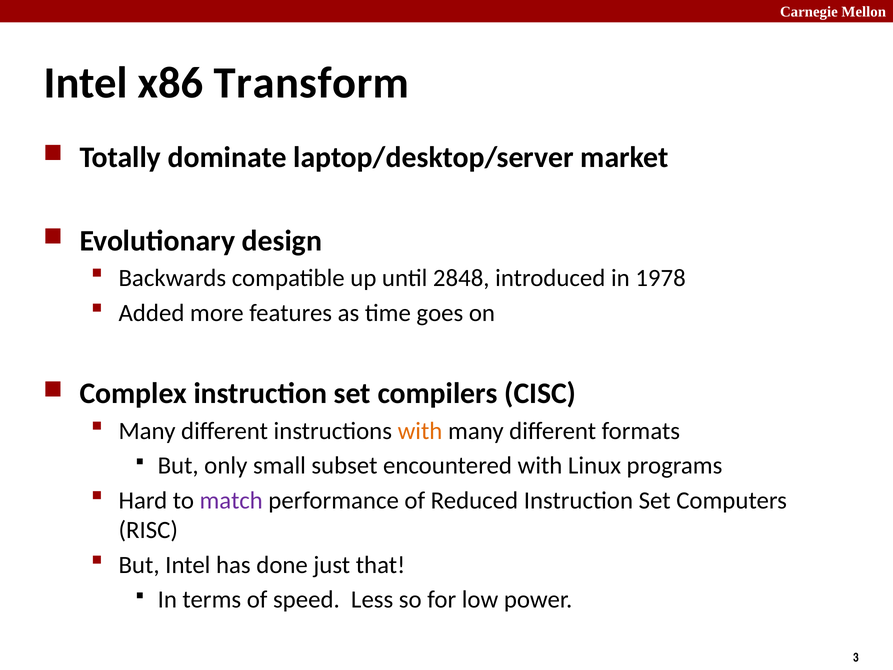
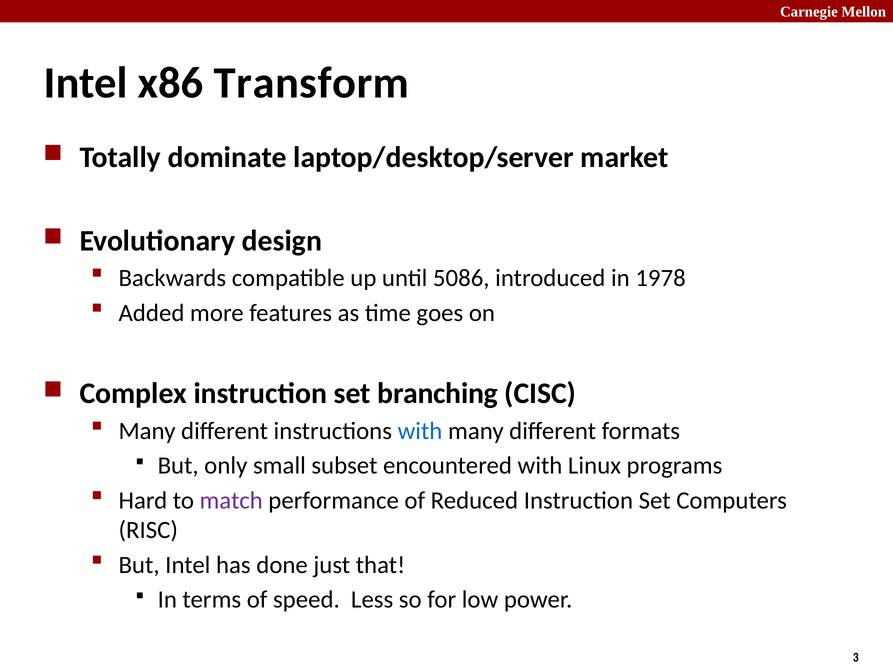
2848: 2848 -> 5086 (461, 278)
compilers: compilers -> branching (438, 393)
with colour: orange -> blue (420, 431)
